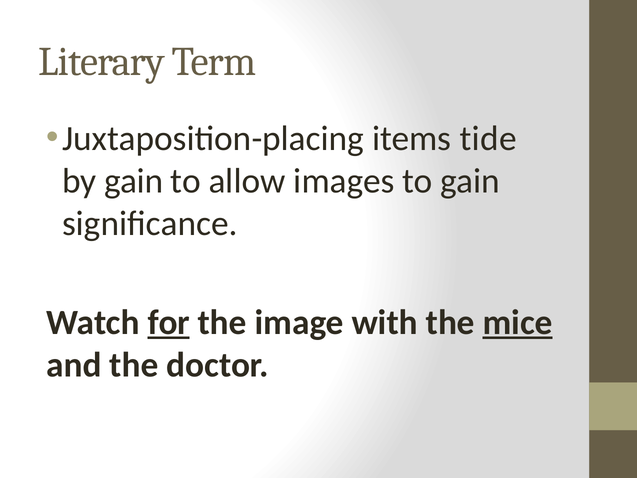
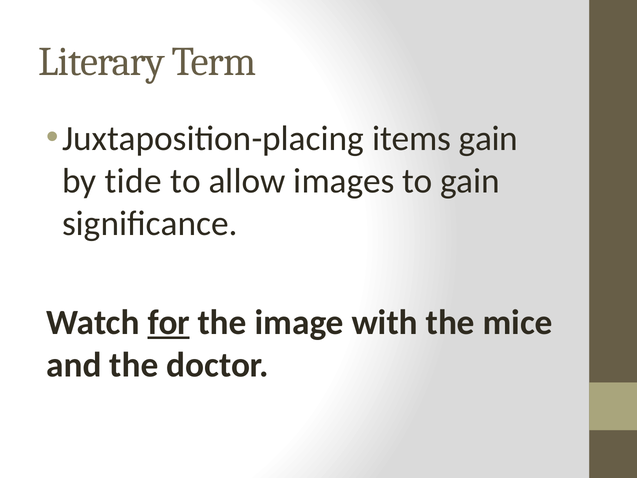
items tide: tide -> gain (488, 138)
by gain: gain -> tide (133, 181)
mice underline: present -> none (518, 322)
